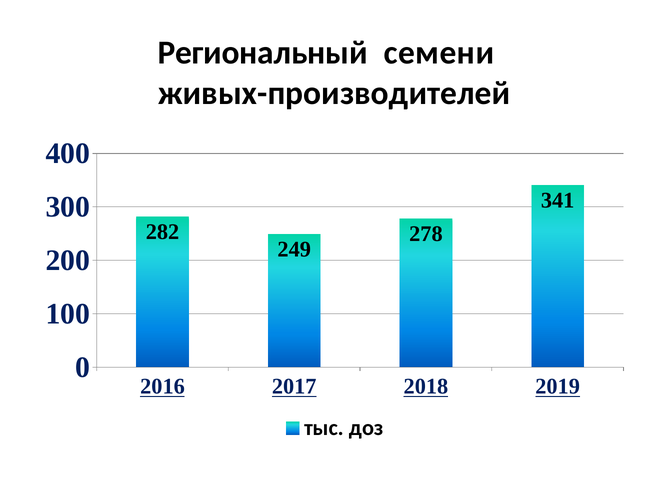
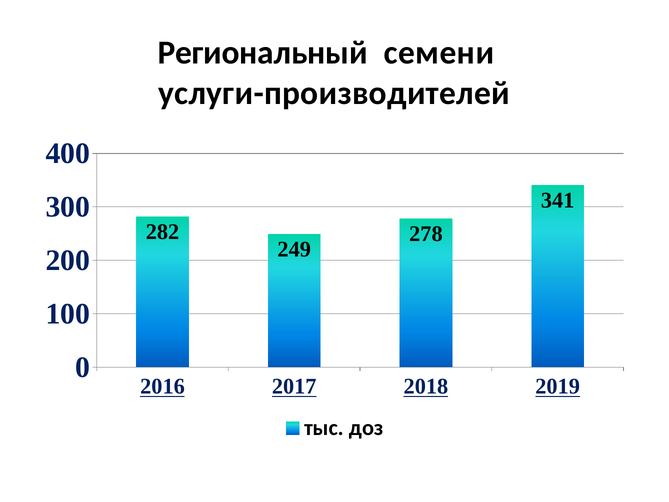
живых-производителей: живых-производителей -> услуги-производителей (334, 93)
